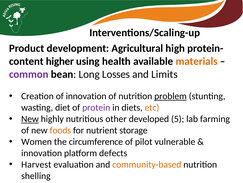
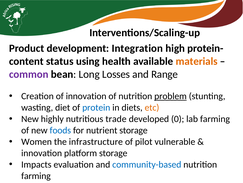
Agricultural: Agricultural -> Integration (137, 48)
higher: higher -> status (60, 61)
Limits: Limits -> Range (165, 74)
protein colour: purple -> blue (96, 107)
New underline: present -> none (30, 119)
other: other -> trade (116, 119)
5: 5 -> 0 (178, 119)
foods colour: orange -> blue (60, 130)
circumference: circumference -> infrastructure (96, 141)
platform defects: defects -> storage (113, 153)
Harvest: Harvest -> Impacts (36, 164)
community-based colour: orange -> blue (147, 164)
shelling: shelling -> farming (36, 175)
